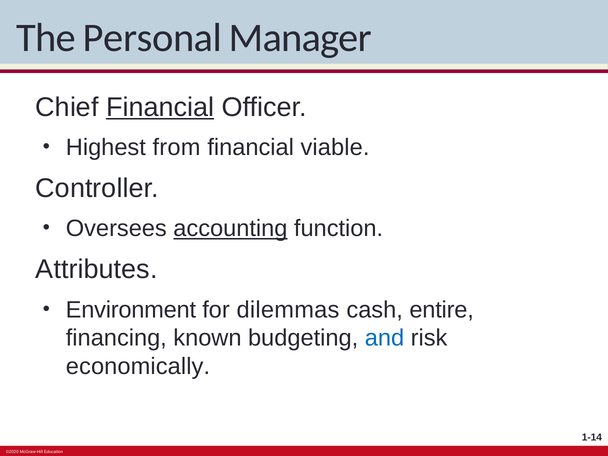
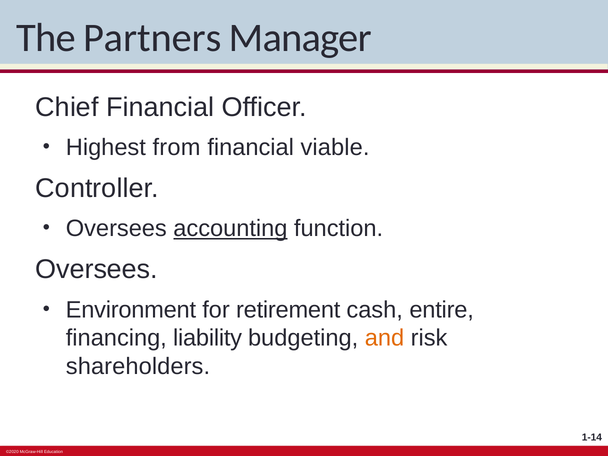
Personal: Personal -> Partners (152, 38)
Financial underline: present -> none (160, 107)
Attributes: Attributes -> Oversees (97, 269)
dilemmas: dilemmas -> retirement (288, 310)
known: known -> liability (208, 338)
and colour: blue -> orange (384, 338)
economically: economically -> shareholders (138, 367)
